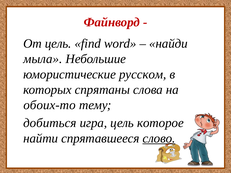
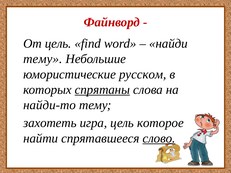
мыла: мыла -> тему (43, 59)
спрятаны underline: none -> present (102, 90)
обоих-то: обоих-то -> найди-то (50, 105)
добиться: добиться -> захотеть (50, 123)
